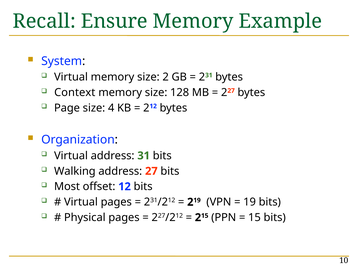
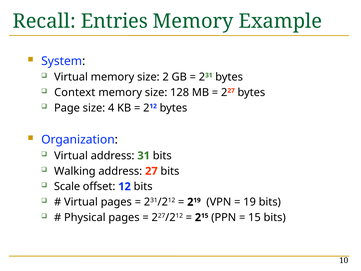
Ensure: Ensure -> Entries (114, 21)
Most: Most -> Scale (67, 186)
